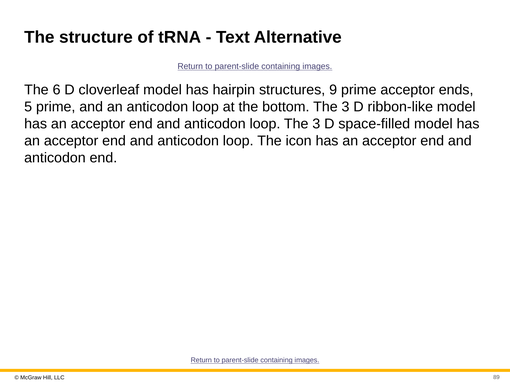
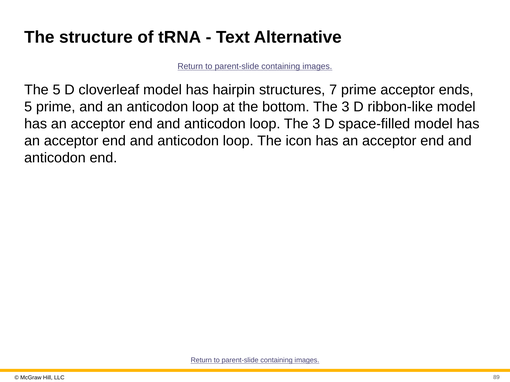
The 6: 6 -> 5 (57, 90)
9: 9 -> 7 (333, 90)
